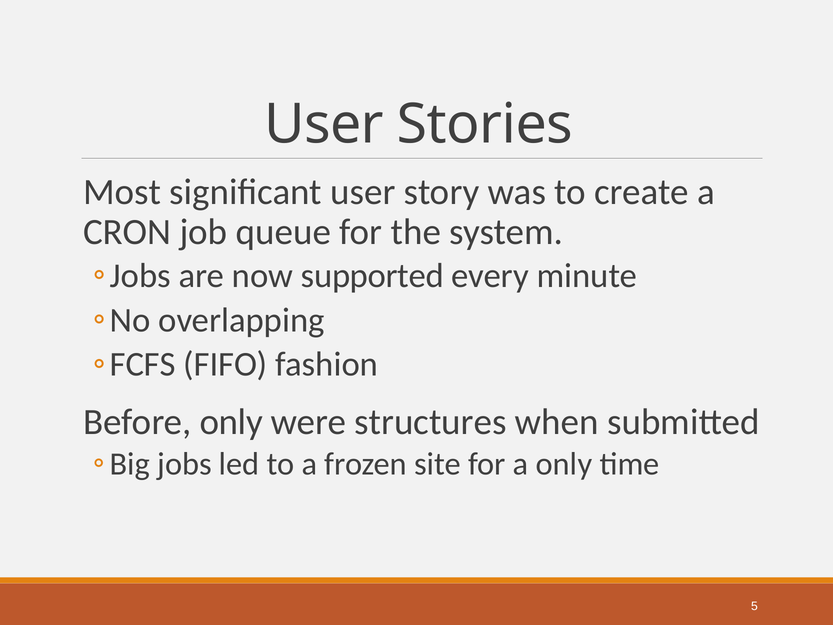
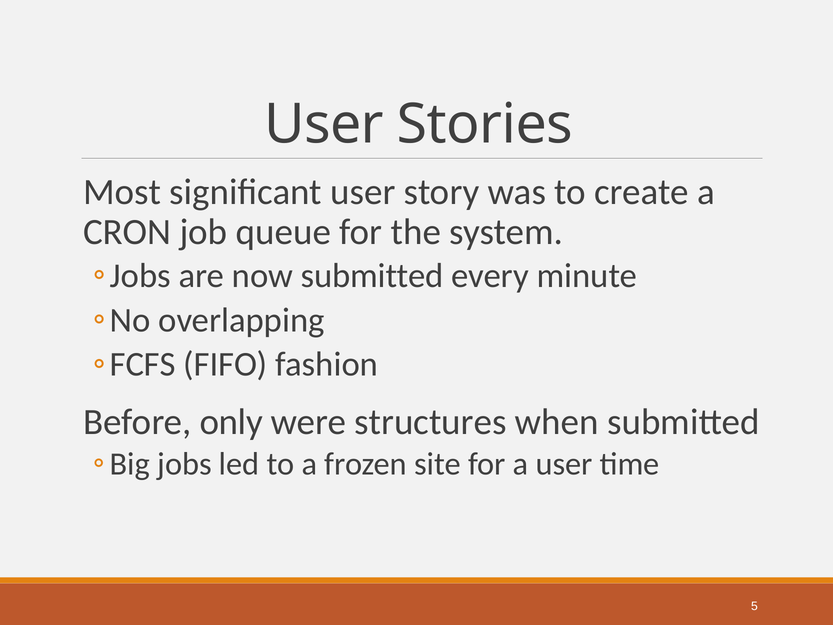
now supported: supported -> submitted (372, 276)
a only: only -> user (564, 464)
